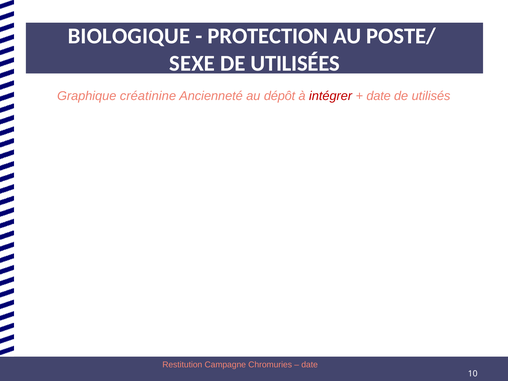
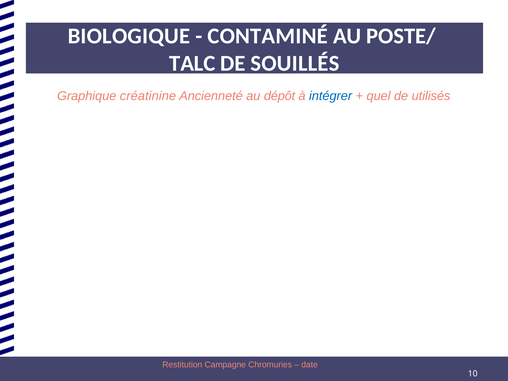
PROTECTION: PROTECTION -> CONTAMINÉ (268, 36)
SEXE: SEXE -> TALC (192, 63)
UTILISÉES: UTILISÉES -> SOUILLÉS (295, 63)
intégrer colour: red -> blue (331, 96)
date: date -> quel (379, 96)
